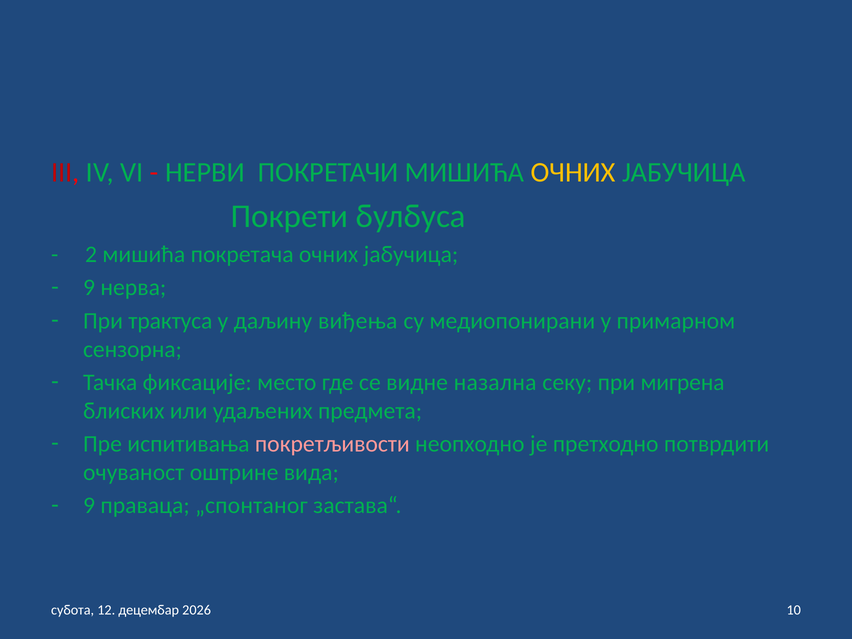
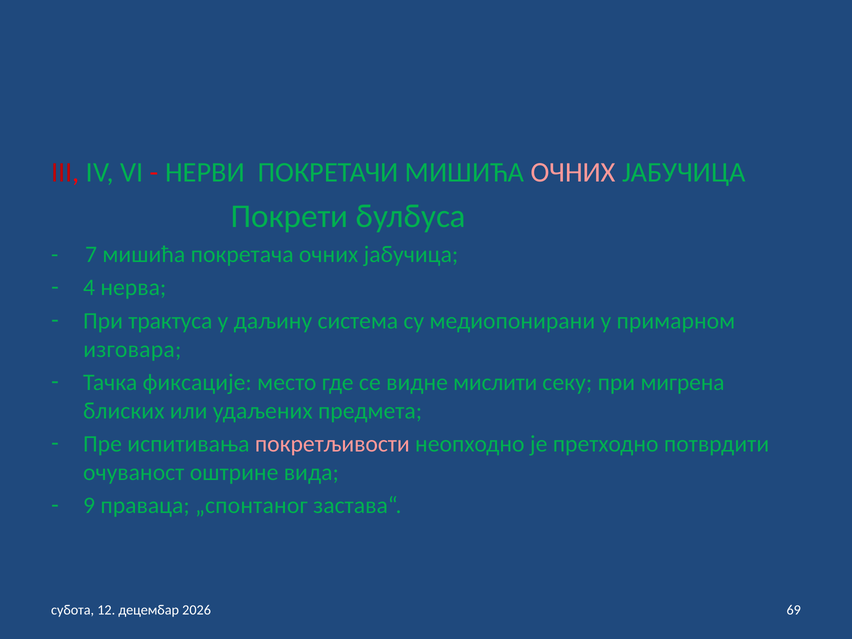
ОЧНИХ colour: yellow -> pink (573, 172)
2: 2 -> 7 (91, 254)
9: 9 -> 4 (89, 288)
виђења: виђења -> система (358, 321)
сензорна: сензорна -> изговара (132, 349)
назална: назална -> мислити (495, 382)
10: 10 -> 69 (794, 610)
